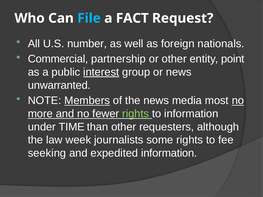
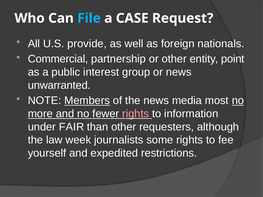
FACT: FACT -> CASE (132, 18)
number: number -> provide (87, 44)
interest underline: present -> none (101, 72)
rights colour: light green -> pink (136, 114)
TIME: TIME -> FAIR (72, 127)
seeking: seeking -> yourself (47, 153)
expedited information: information -> restrictions (169, 153)
